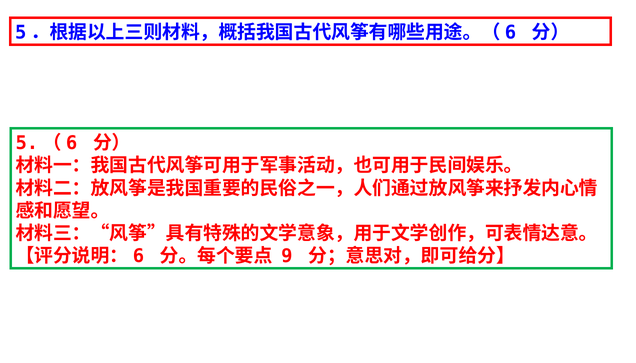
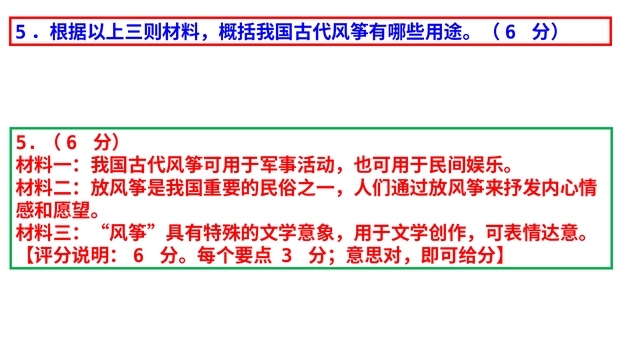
9: 9 -> 3 (287, 256)
